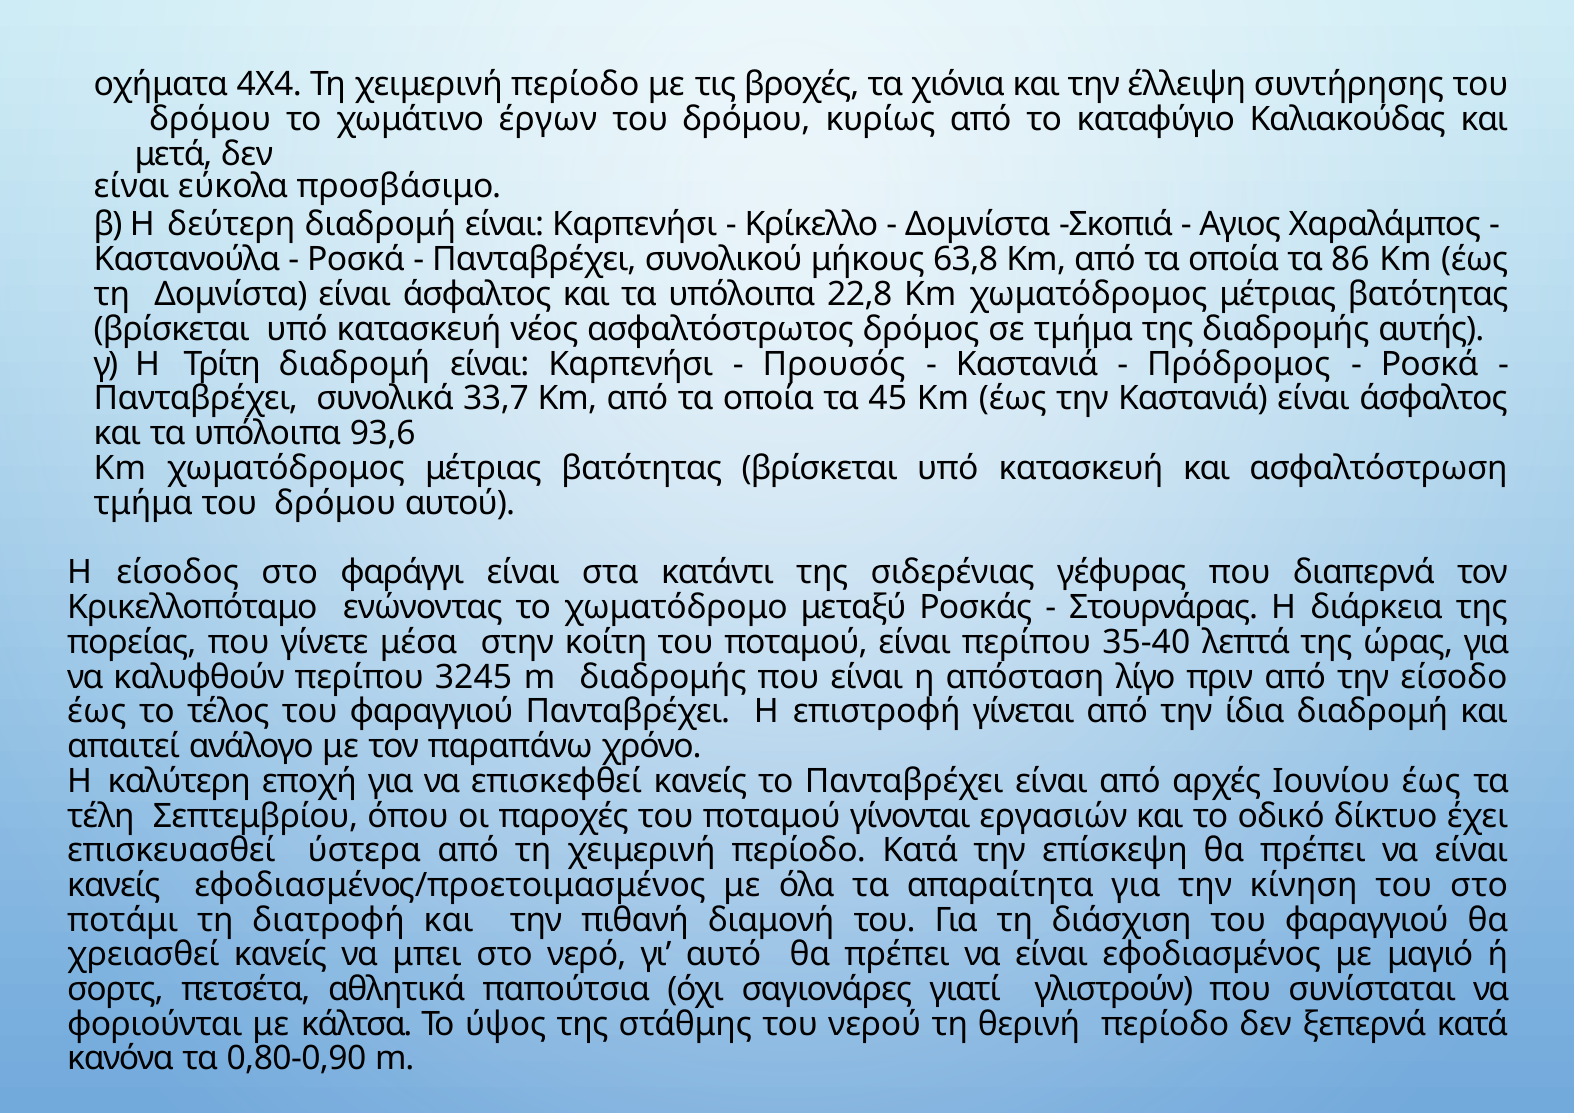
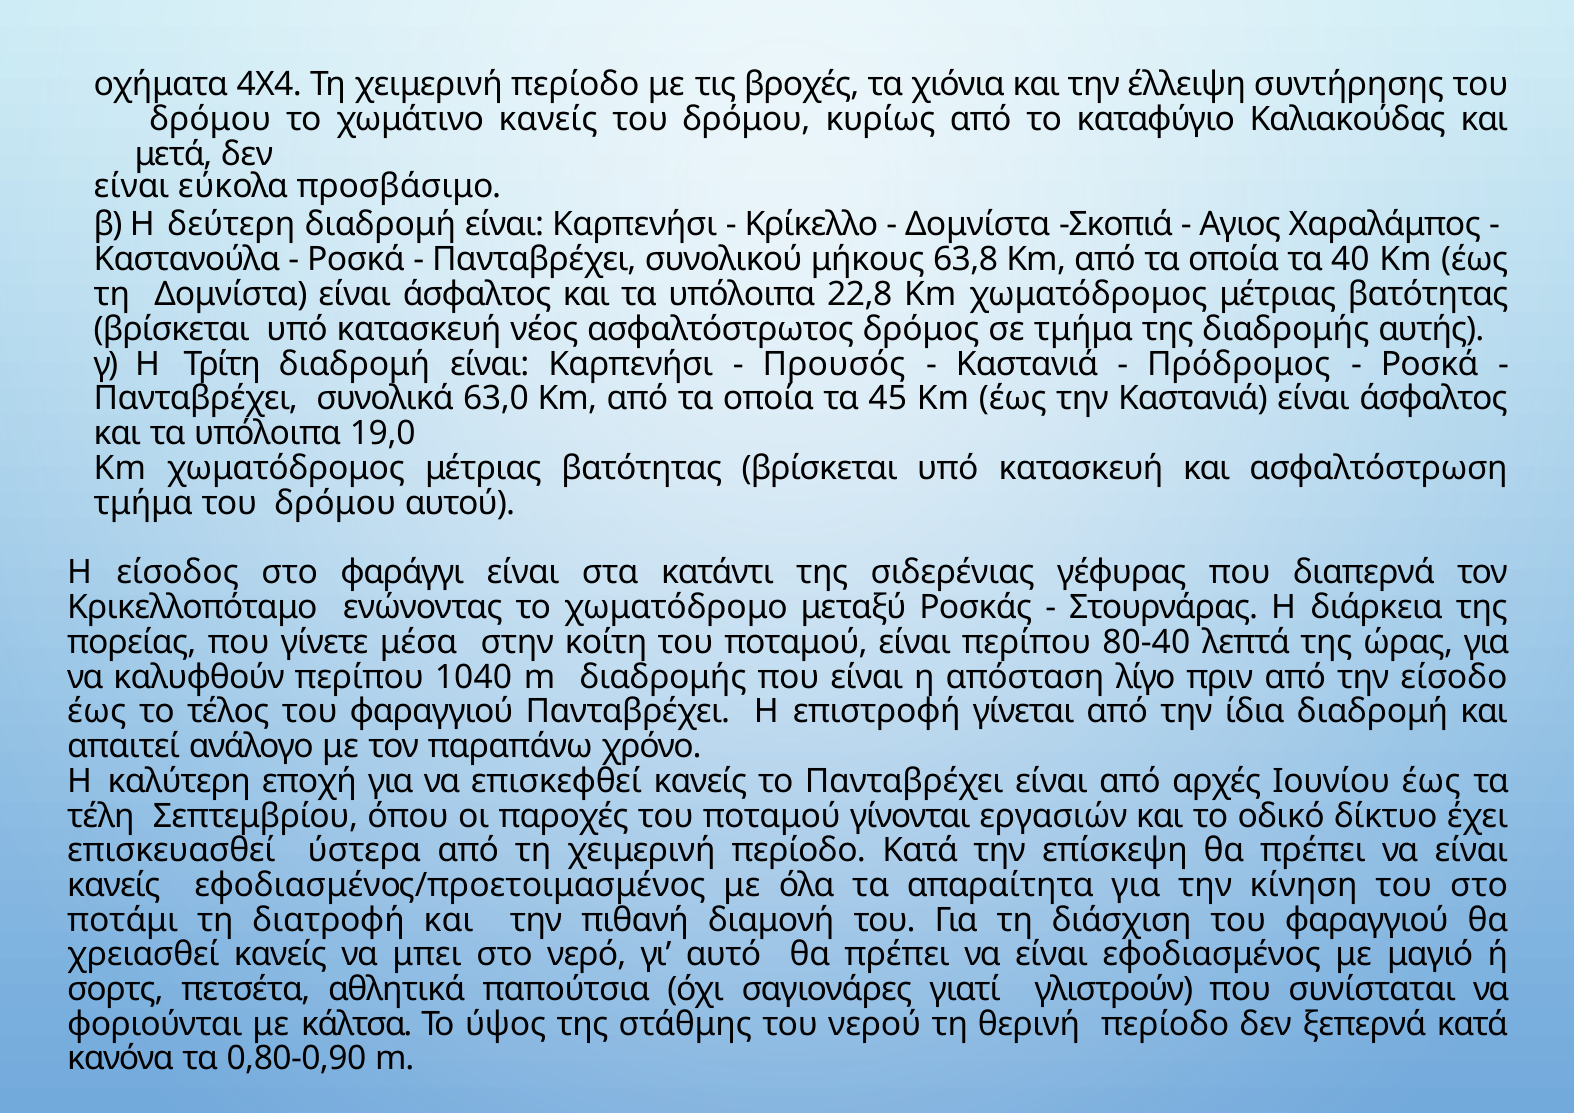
χωμάτινο έργων: έργων -> κανείς (548, 119)
86: 86 -> 40 (1350, 259)
33,7: 33,7 -> 63,0 (496, 399)
93,6: 93,6 -> 19,0 (383, 434)
35-40: 35-40 -> 80-40 (1146, 642)
3245: 3245 -> 1040 (474, 677)
